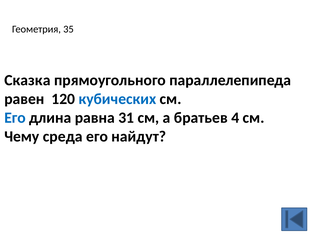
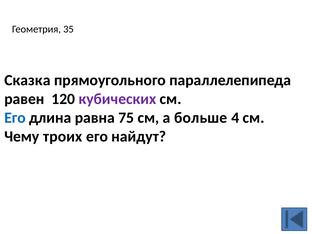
кубических colour: blue -> purple (117, 99)
31: 31 -> 75 (126, 118)
братьев: братьев -> больше (201, 118)
среда: среда -> троих (63, 136)
